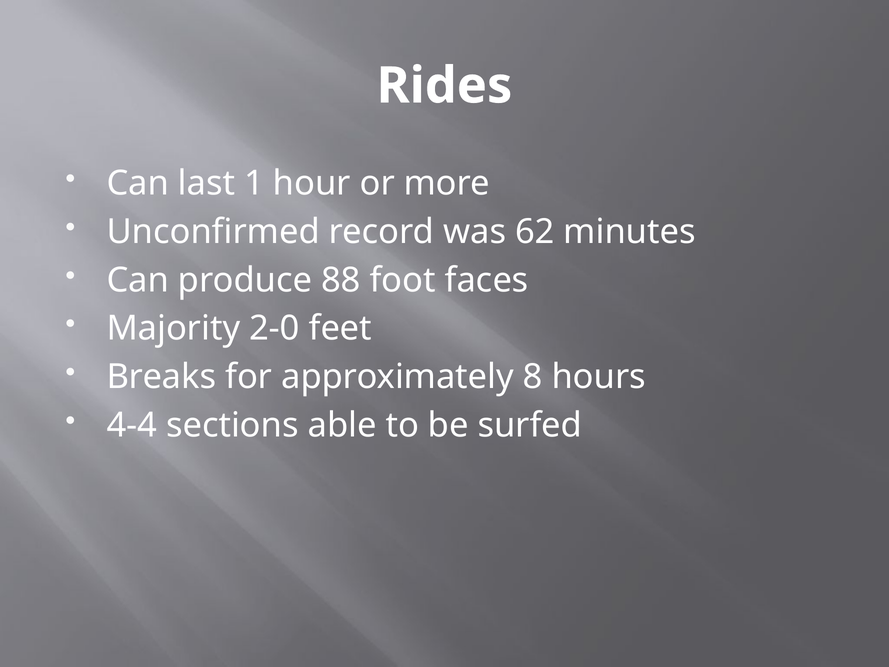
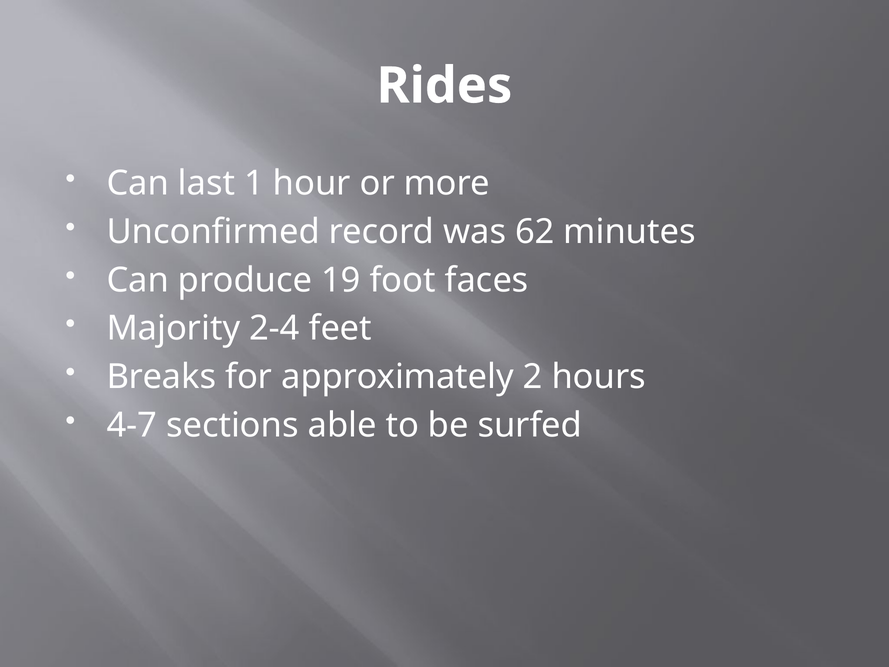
88: 88 -> 19 (341, 280)
2-0: 2-0 -> 2-4 (274, 328)
8: 8 -> 2 (533, 377)
4-4: 4-4 -> 4-7 (132, 425)
